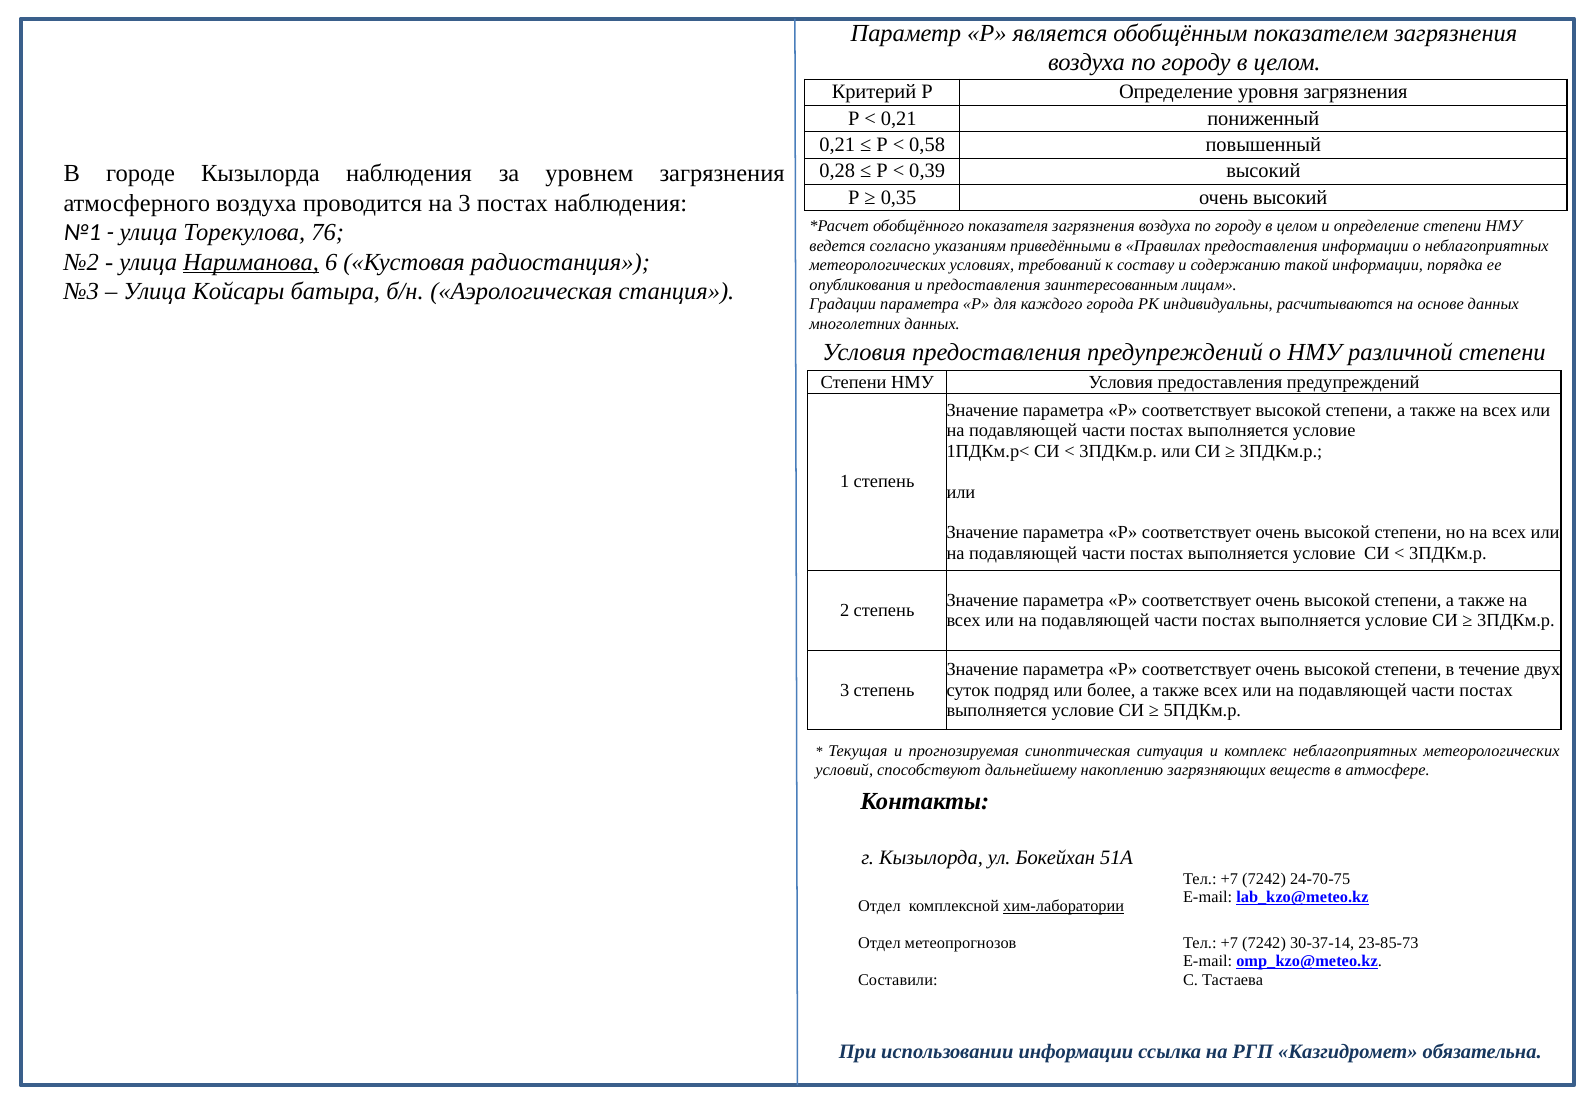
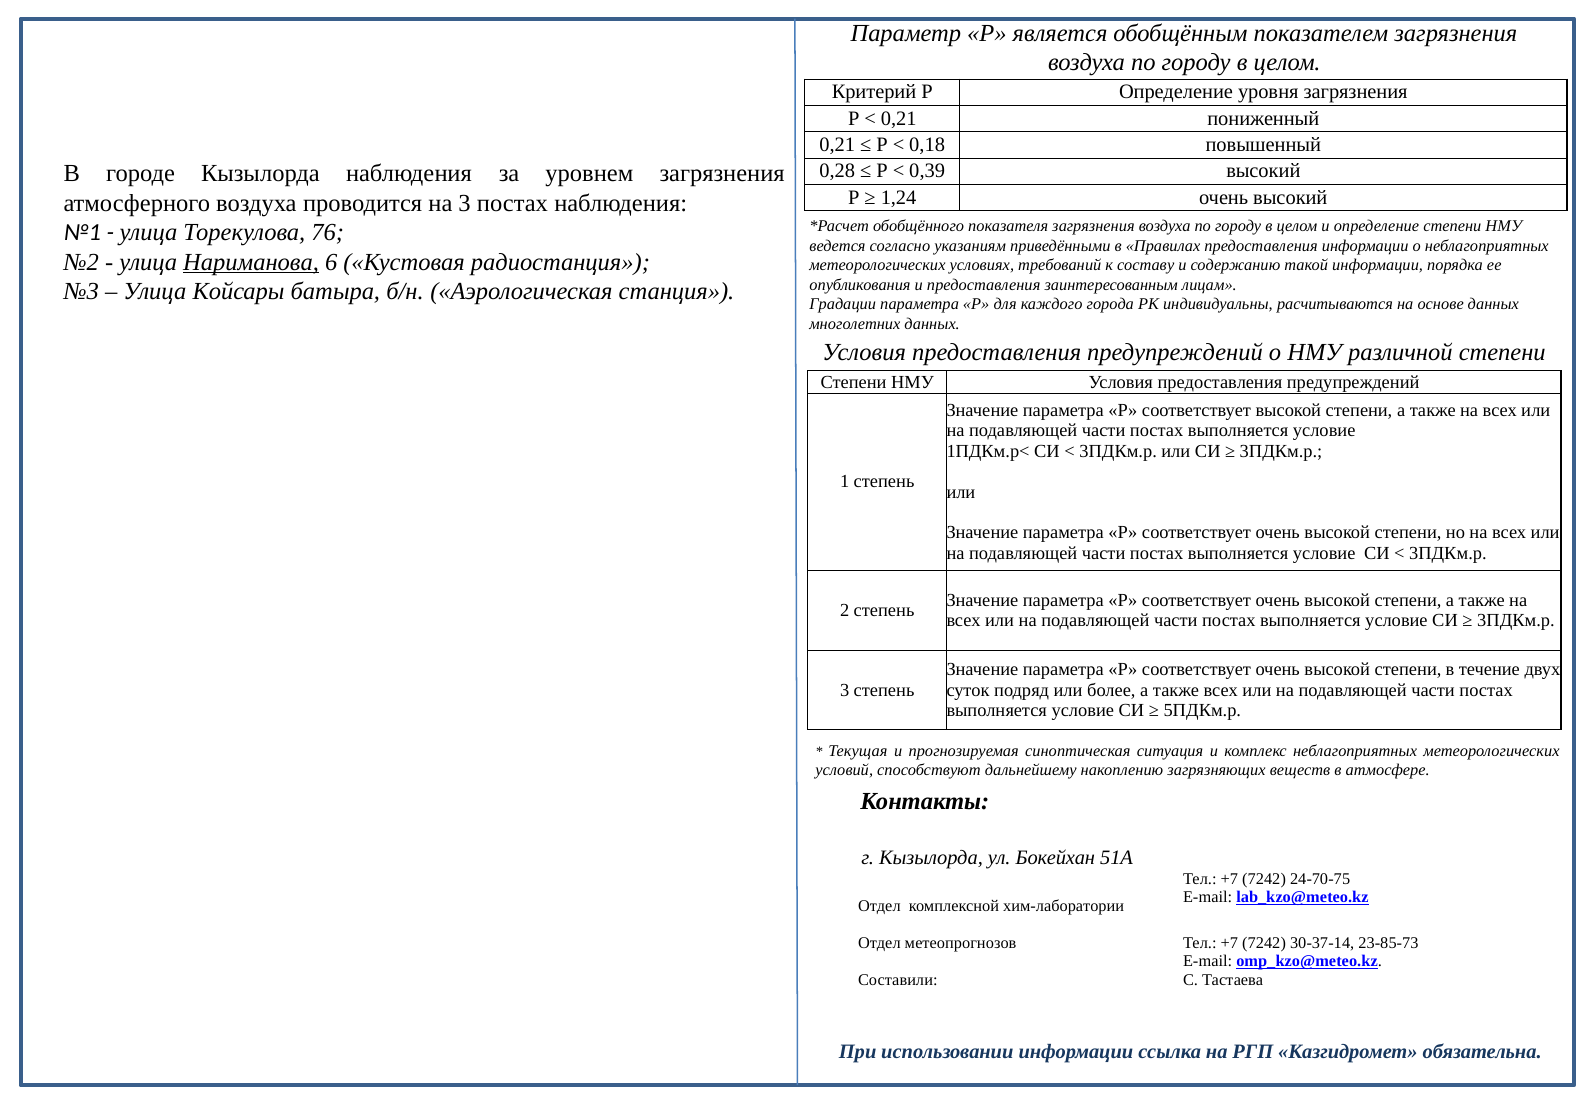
0,58: 0,58 -> 0,18 (927, 145)
0,35: 0,35 -> 1,24 (899, 197)
хим-лаборатории underline: present -> none (1064, 906)
